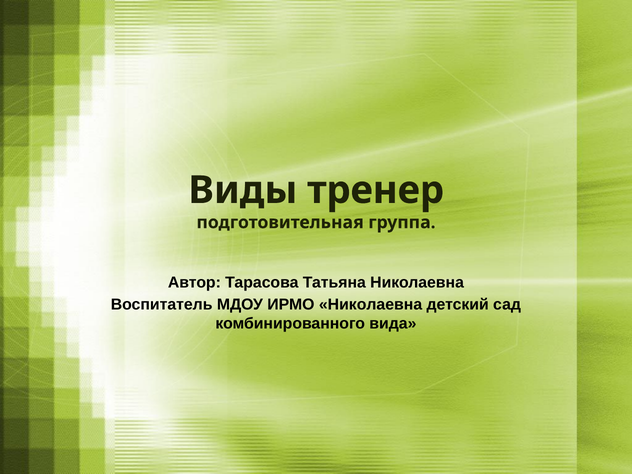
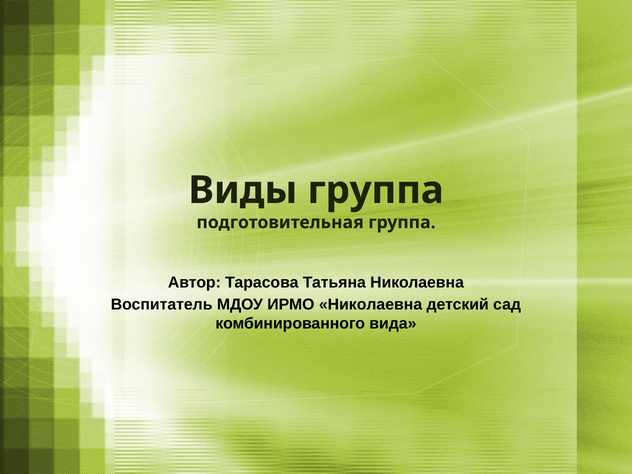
Виды тренер: тренер -> группа (376, 190)
